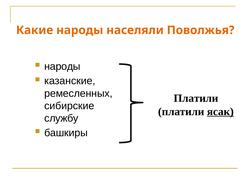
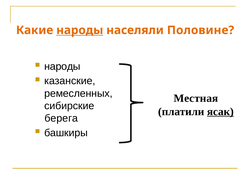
народы underline: none -> present (80, 30)
Поволжья: Поволжья -> Половине (201, 30)
Платили: Платили -> Местная (196, 99)
службу: службу -> берега (61, 119)
